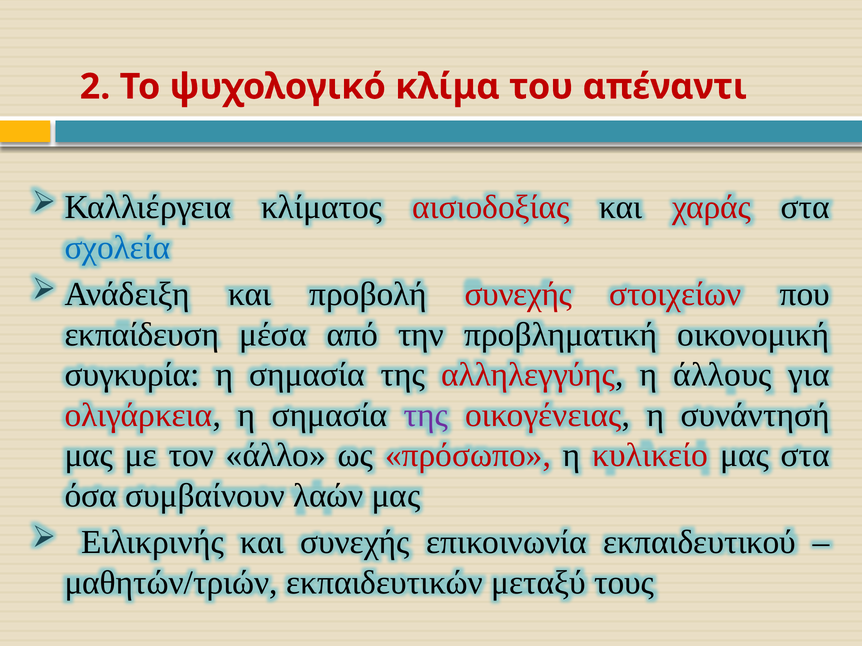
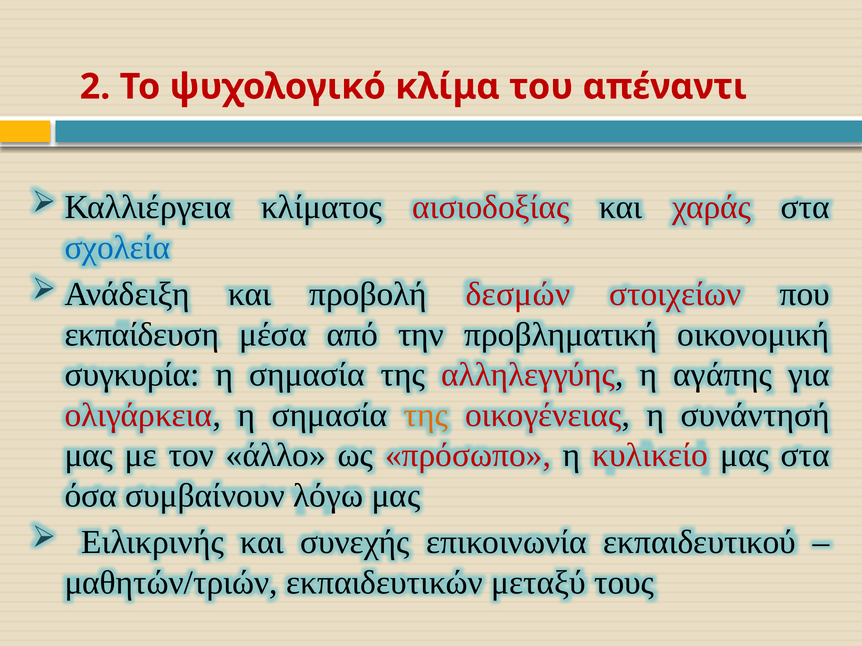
προβολή συνεχής: συνεχής -> δεσμών (518, 295)
άλλους: άλλους -> αγάπης (723, 375)
της colour: purple -> orange (426, 415)
λαών: λαών -> λόγω (328, 496)
